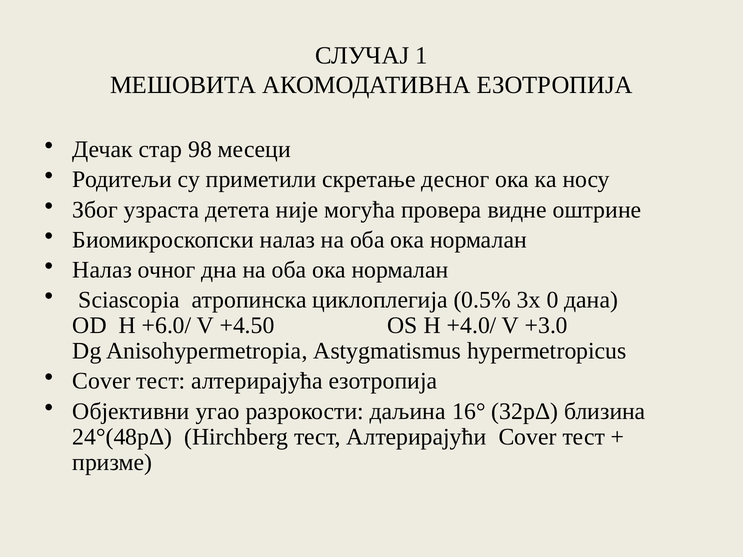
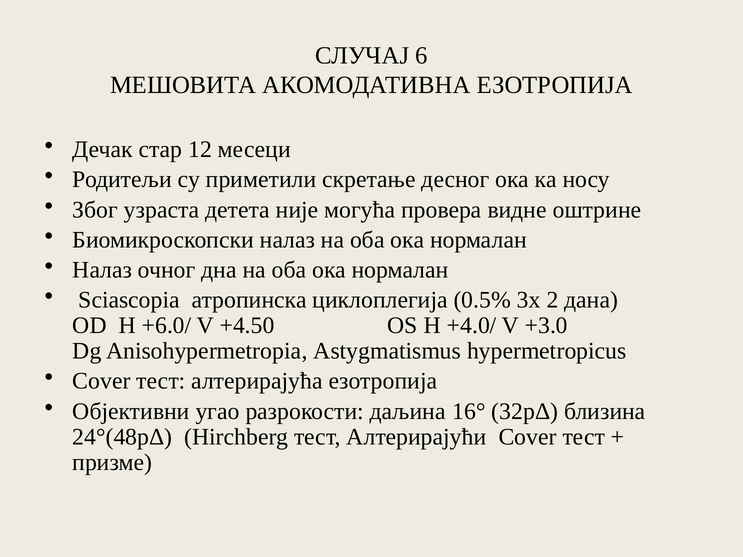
1: 1 -> 6 (421, 56)
98: 98 -> 12 (200, 150)
0: 0 -> 2 (552, 300)
